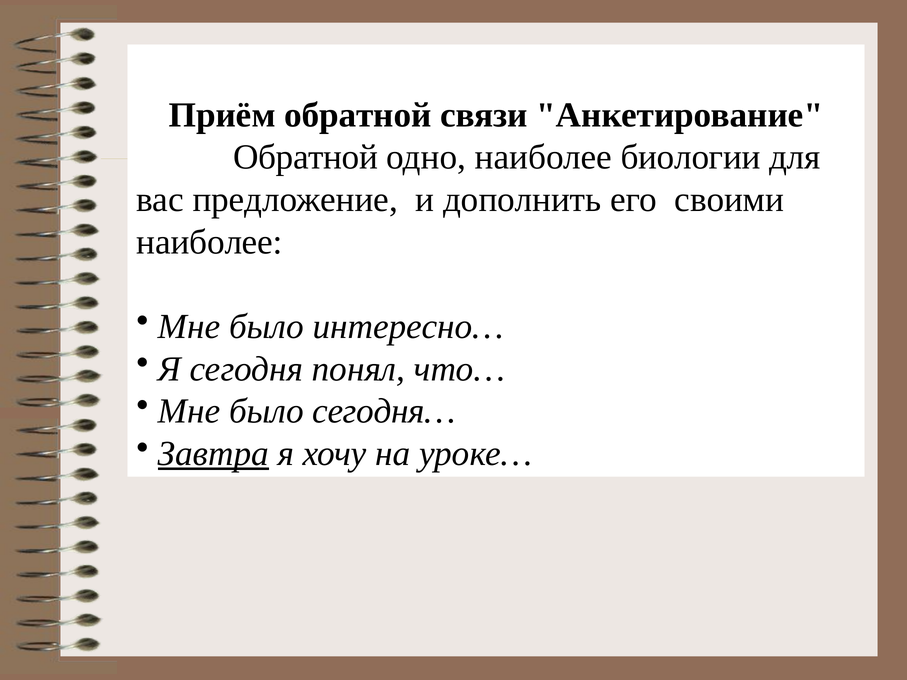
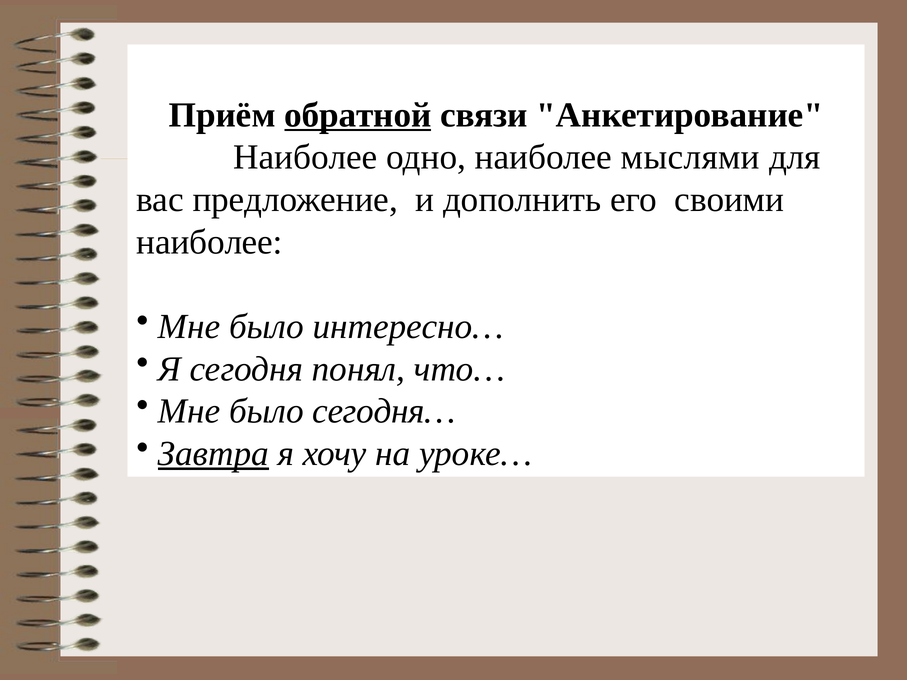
обратной underline: none -> present (358, 115)
Обратной: Обратной -> Наиболее (305, 157)
биологии: биологии -> мыслями (690, 157)
